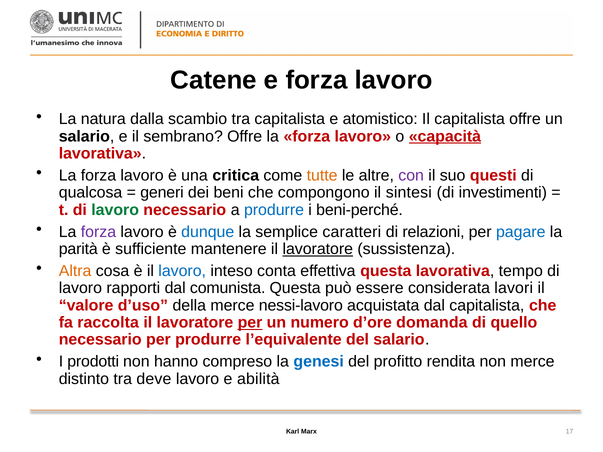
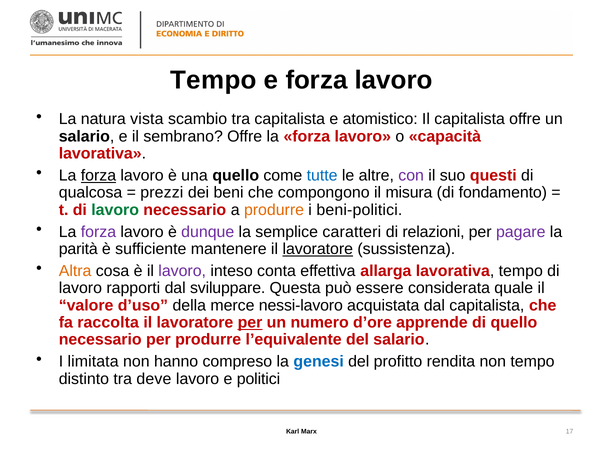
Catene: Catene -> Tempo (213, 80)
dalla: dalla -> vista (147, 119)
capacità underline: present -> none (445, 136)
forza underline: none -> present (98, 176)
una critica: critica -> quello (236, 176)
tutte colour: orange -> blue (322, 176)
generi: generi -> prezzi (162, 193)
sintesi: sintesi -> misura (409, 193)
investimenti: investimenti -> fondamento (503, 193)
produrre colour: blue -> orange (274, 210)
beni-perché: beni-perché -> beni-politici (359, 210)
dunque colour: blue -> purple (208, 232)
pagare colour: blue -> purple (521, 232)
lavoro colour: blue -> purple (182, 271)
effettiva questa: questa -> allarga (386, 271)
comunista: comunista -> sviluppare (228, 288)
lavori: lavori -> quale (514, 288)
domanda: domanda -> apprende (432, 323)
prodotti: prodotti -> limitata (93, 362)
non merce: merce -> tempo (533, 362)
abilità: abilità -> politici (258, 379)
